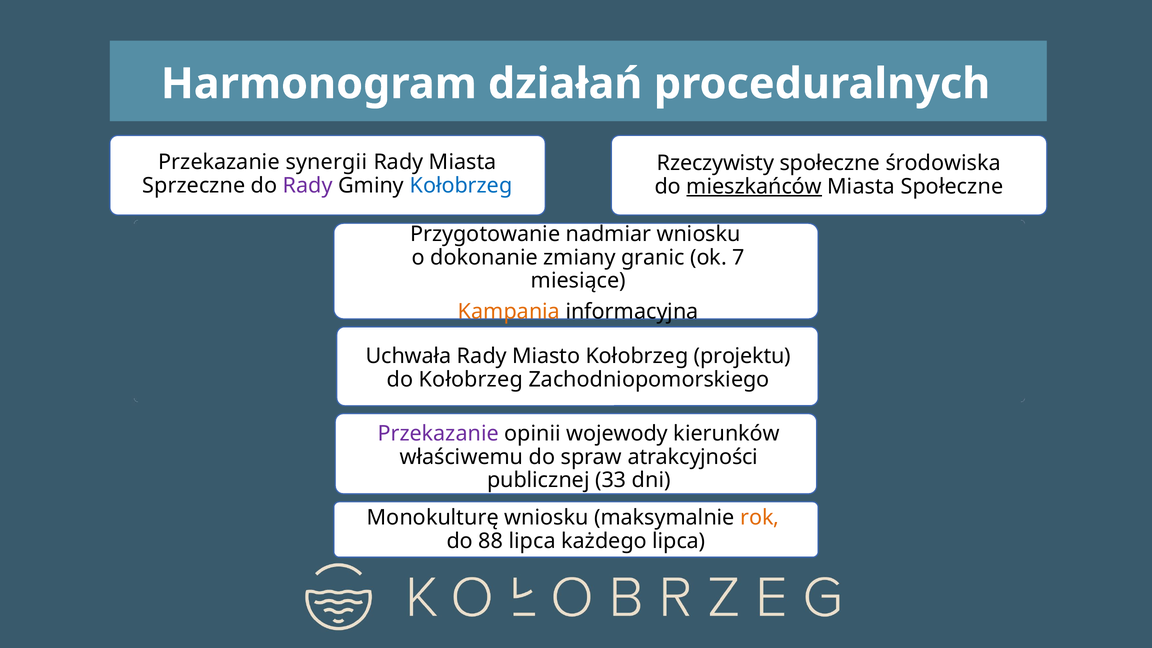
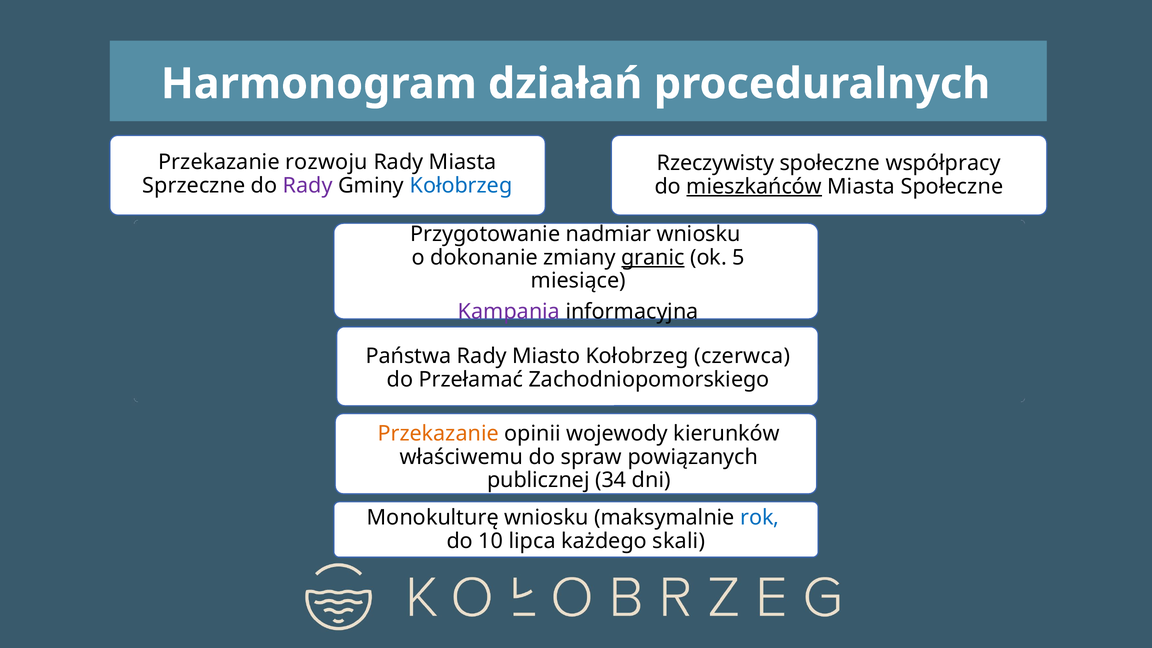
synergii: synergii -> rozwoju (326, 162)
środowiska: środowiska -> współpracy (943, 163)
granic underline: none -> present (653, 257)
7: 7 -> 5 (739, 257)
Kampania colour: orange -> purple (509, 312)
Uchwała: Uchwała -> Państwa (408, 356)
projektu: projektu -> czerwca (742, 356)
do Kołobrzeg: Kołobrzeg -> Przełamać (471, 379)
Przekazanie colour: purple -> orange (438, 434)
atrakcyjności: atrakcyjności -> powiązanych (693, 457)
33: 33 -> 34 (611, 480)
rok colour: orange -> blue (760, 518)
88: 88 -> 10 (491, 541)
każdego lipca: lipca -> skali (679, 541)
